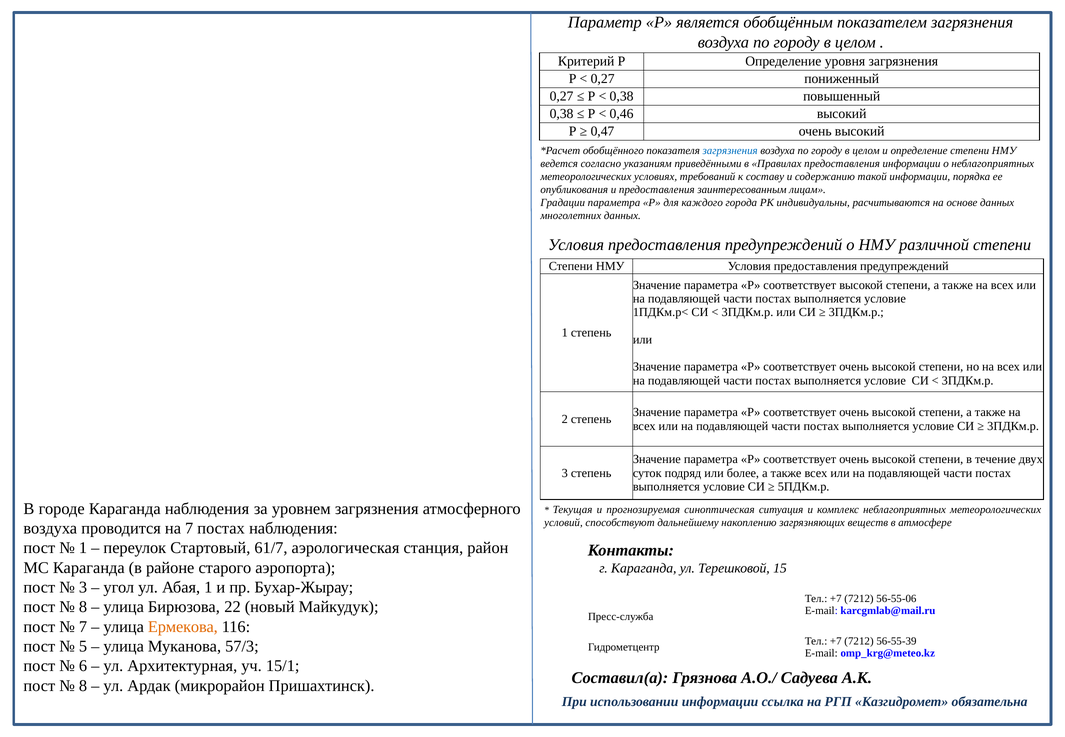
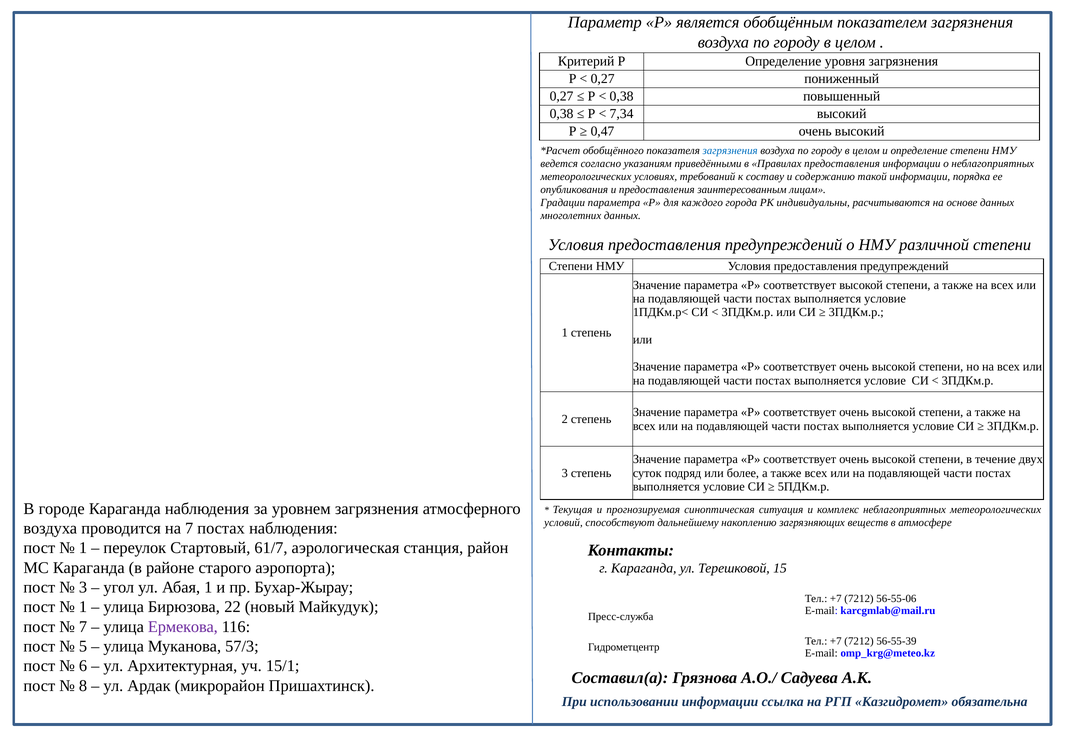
0,46: 0,46 -> 7,34 (622, 114)
8: 8 -> 1 (83, 607)
Ермекова colour: orange -> purple (183, 627)
